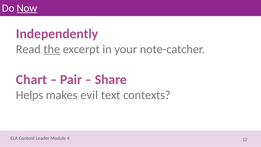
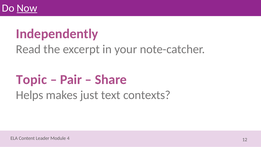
the underline: present -> none (52, 49)
Chart: Chart -> Topic (31, 79)
evil: evil -> just (89, 95)
